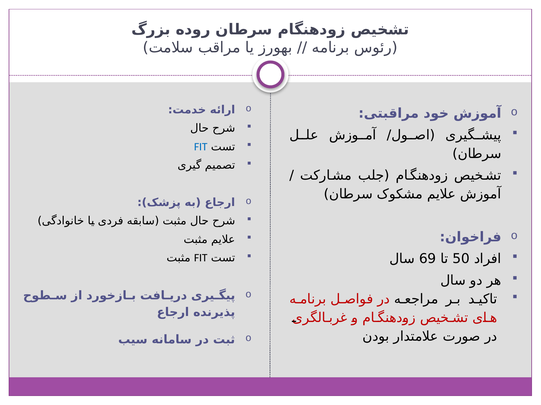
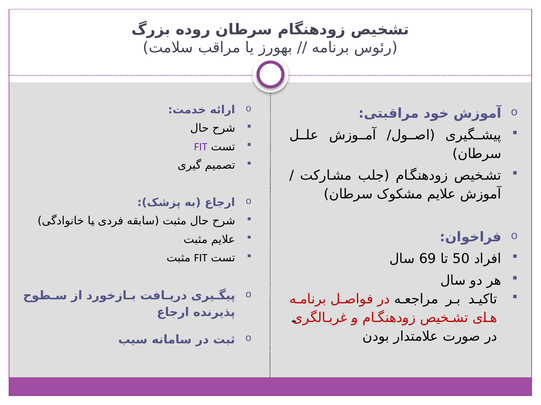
FIT colour: blue -> purple (201, 147)
